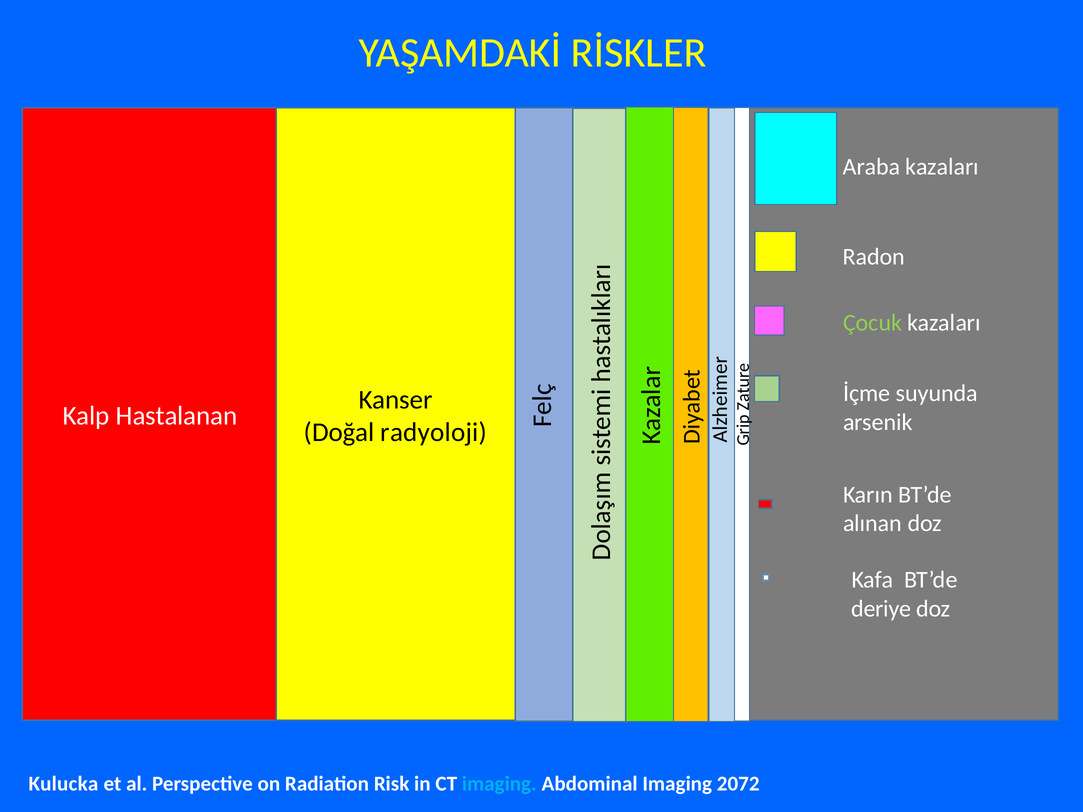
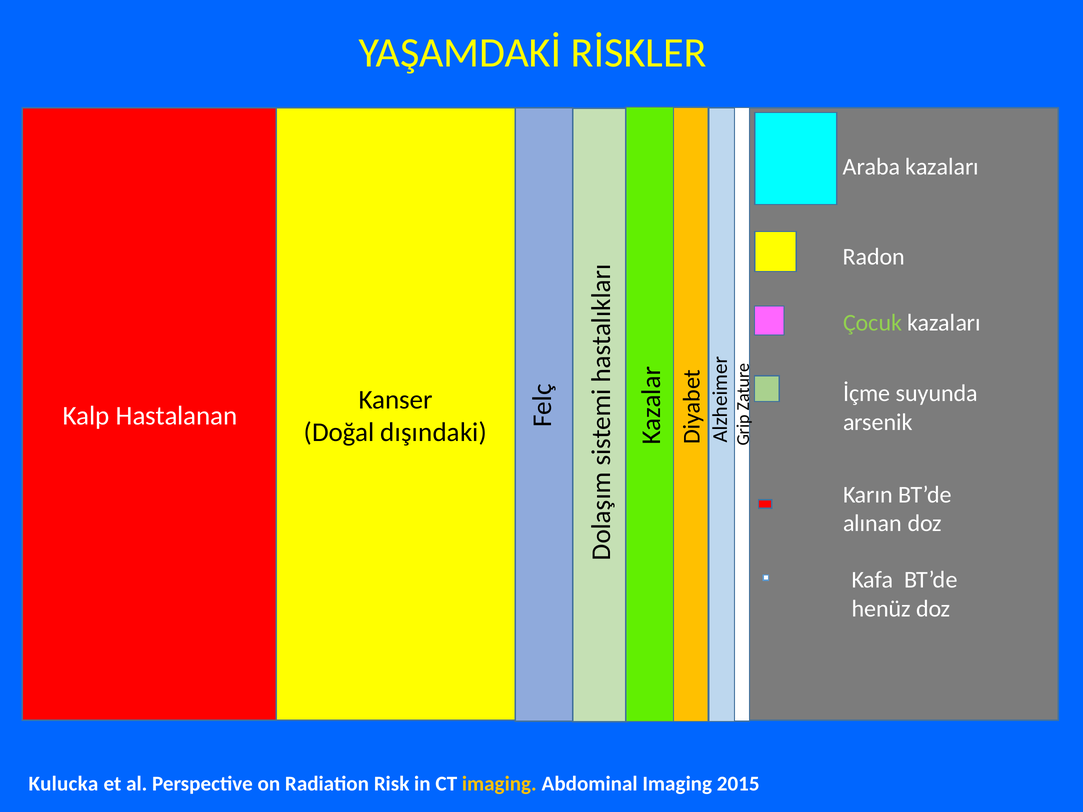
radyoloji: radyoloji -> dışındaki (434, 432)
deriye: deriye -> henüz (881, 609)
imaging colour: light blue -> yellow (499, 784)
2072: 2072 -> 2015 (738, 784)
